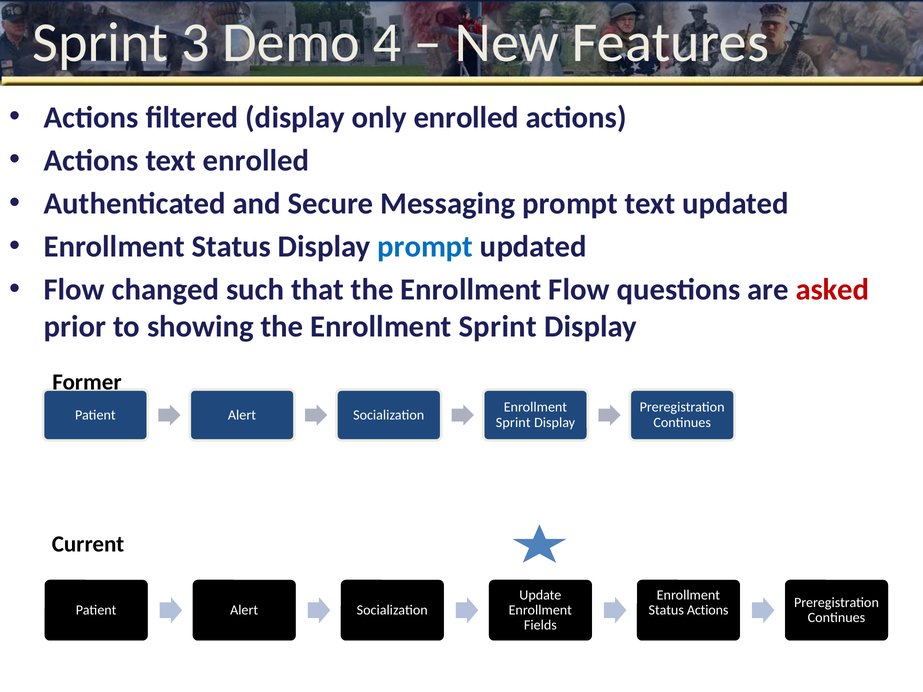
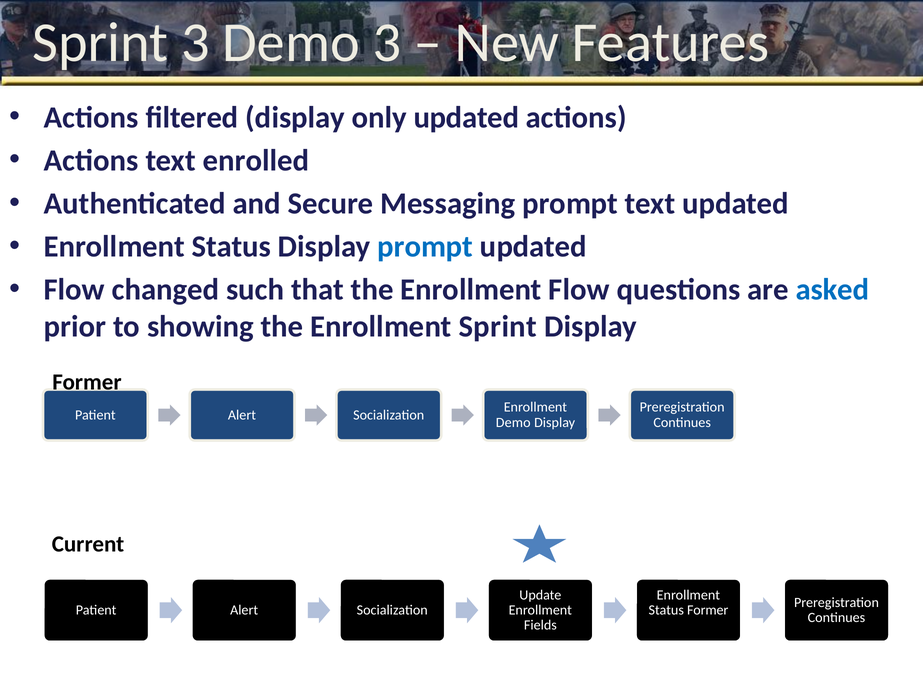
Demo 4: 4 -> 3 (387, 43)
only enrolled: enrolled -> updated (466, 118)
asked colour: red -> blue (832, 290)
Sprint: Sprint -> Demo (513, 423)
Status Actions: Actions -> Former (708, 610)
